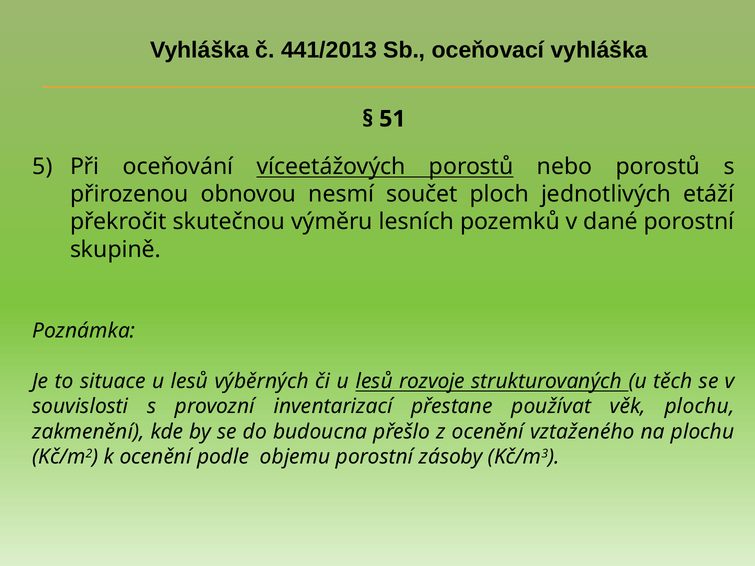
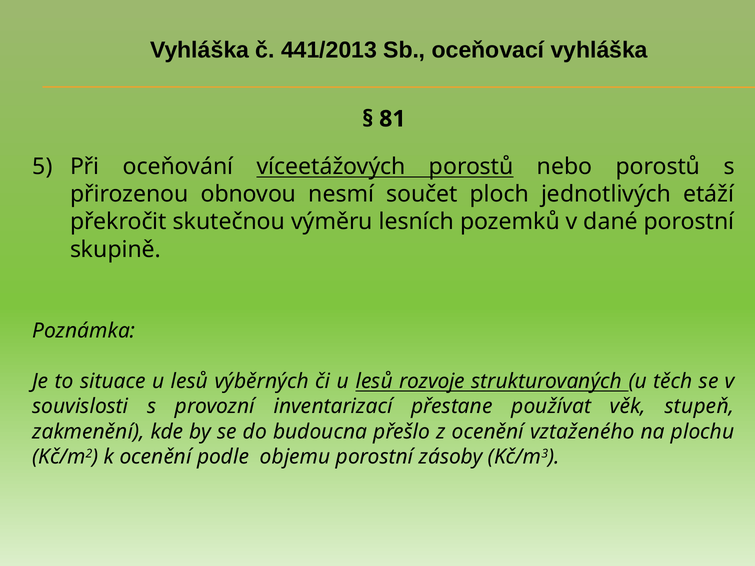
51: 51 -> 81 (392, 119)
věk plochu: plochu -> stupeň (699, 407)
